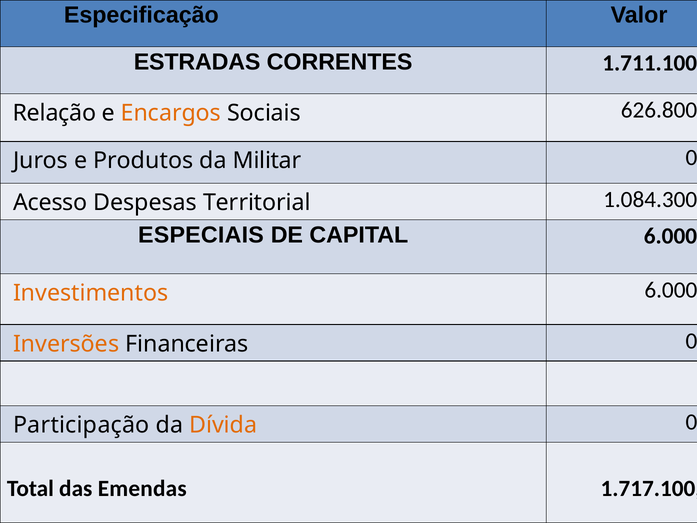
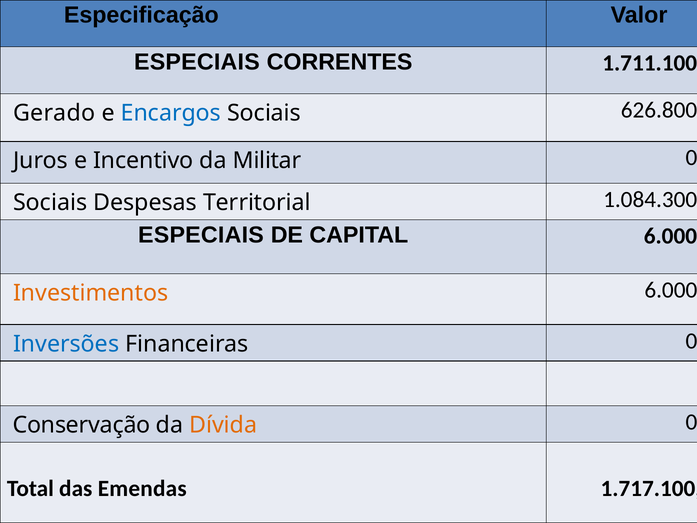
ESTRADAS: ESTRADAS -> ESPECIAIS (197, 62)
Relação: Relação -> Gerado (54, 113)
Encargos colour: orange -> blue (171, 113)
Produtos: Produtos -> Incentivo (143, 161)
Acesso: Acesso -> Sociais (50, 203)
Inversões colour: orange -> blue (66, 344)
Participação: Participação -> Conservação (82, 425)
